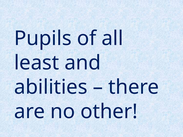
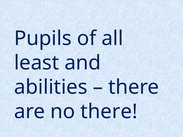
no other: other -> there (109, 112)
